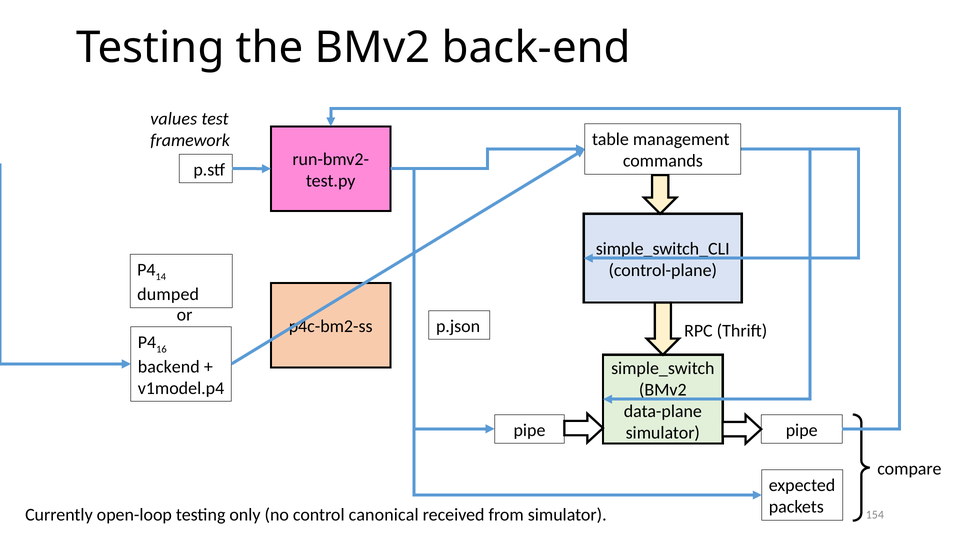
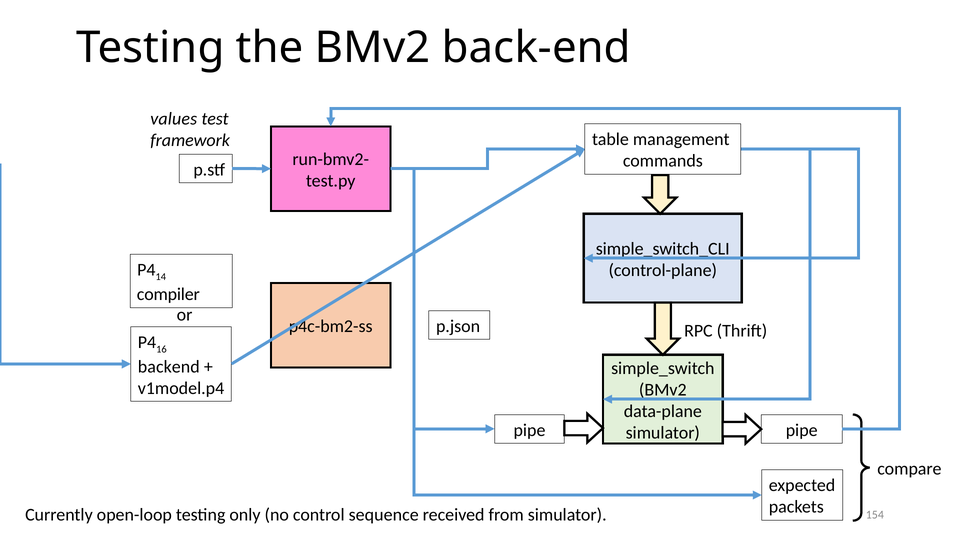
dumped: dumped -> compiler (168, 294)
canonical: canonical -> sequence (384, 514)
